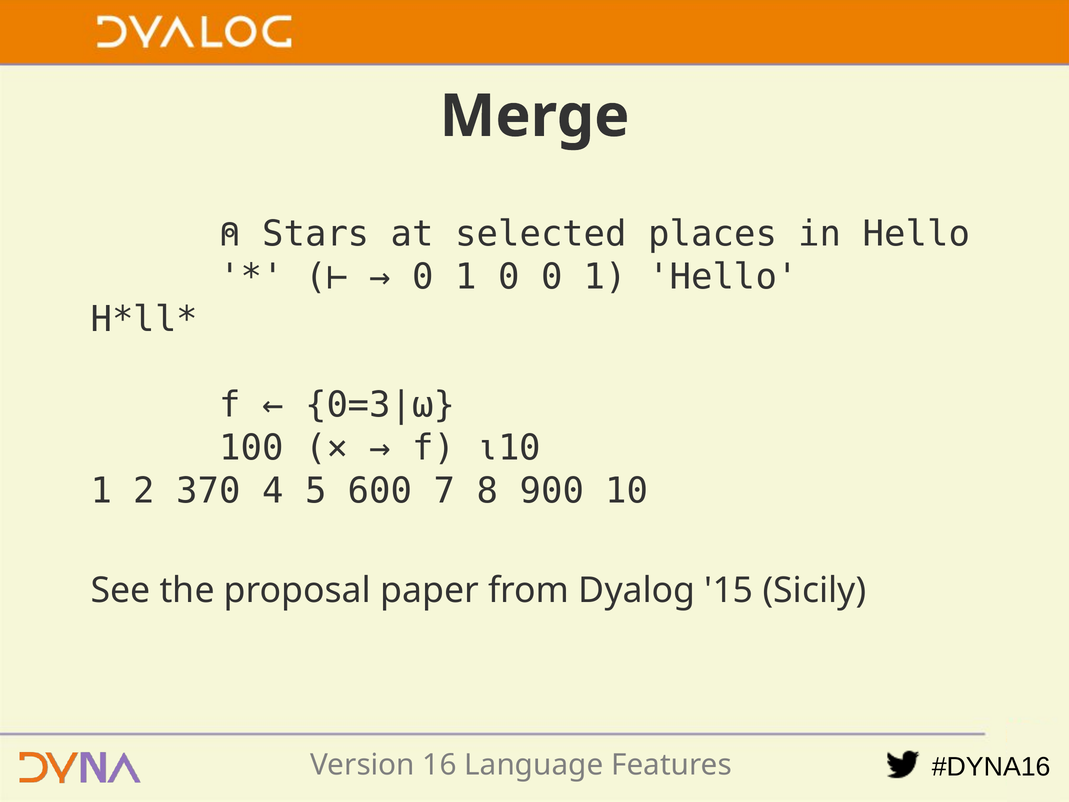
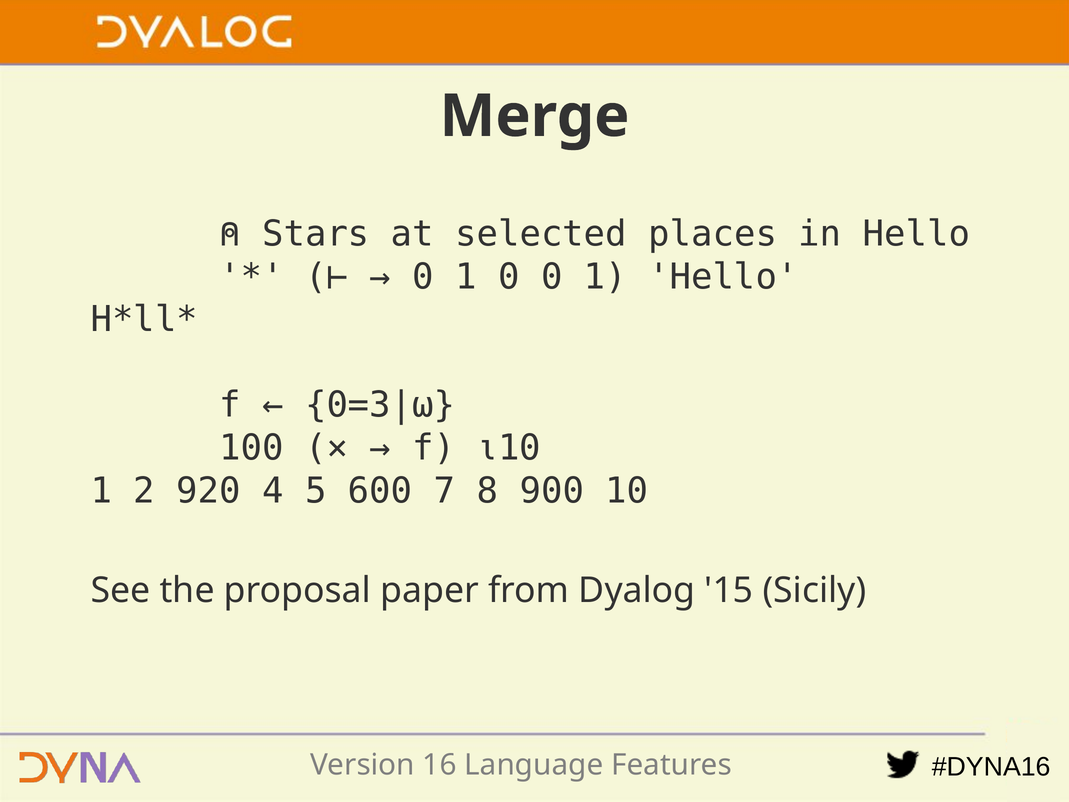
370: 370 -> 920 (209, 491)
